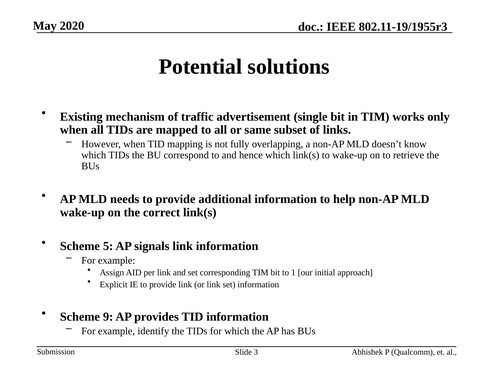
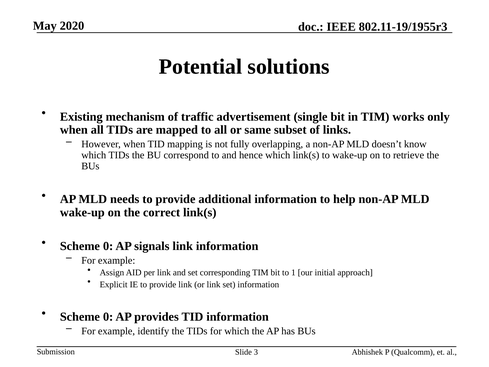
5: 5 -> 0 (108, 246)
9: 9 -> 0 (108, 317)
